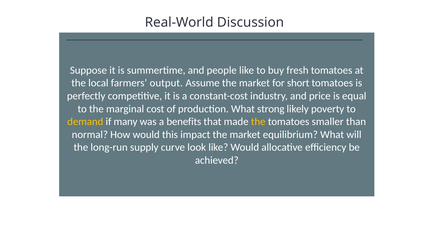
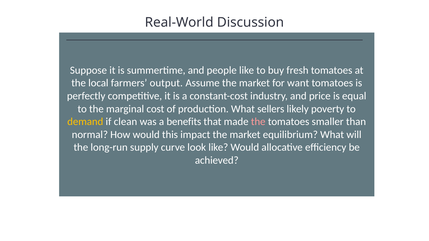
short: short -> want (298, 83)
strong: strong -> sellers (271, 109)
many: many -> clean (125, 122)
the colour: yellow -> pink (258, 122)
